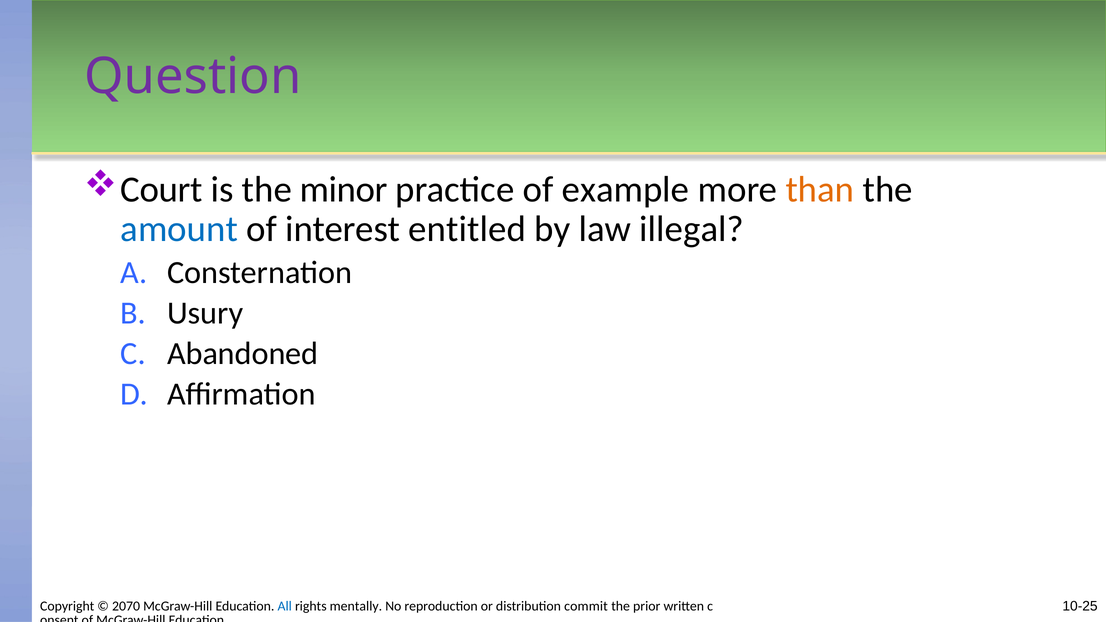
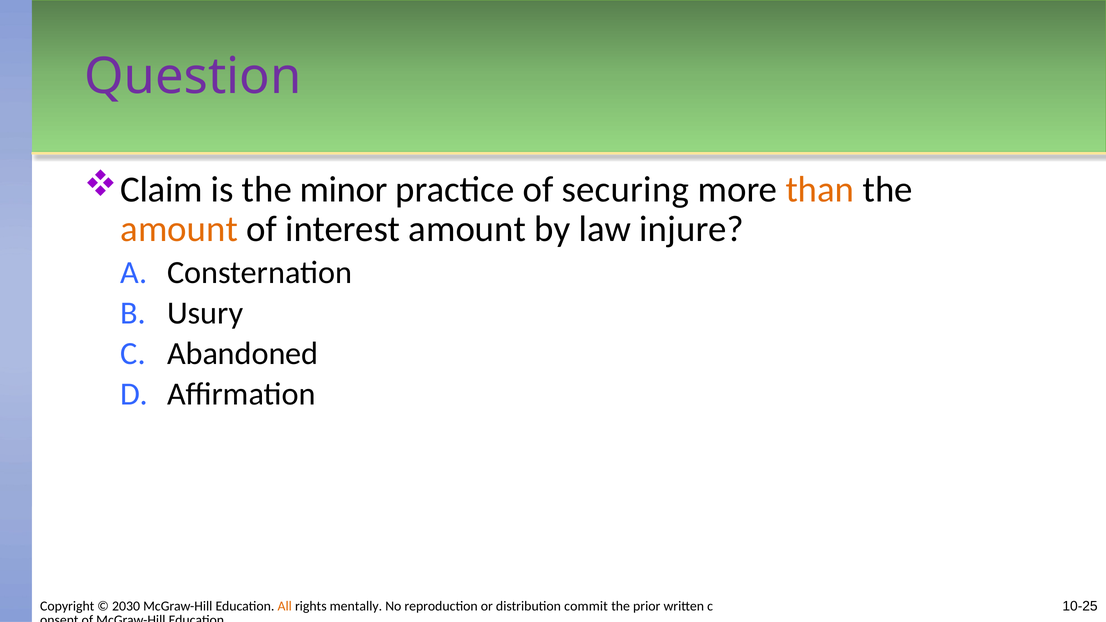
Court: Court -> Claim (162, 189)
example: example -> securing (625, 189)
amount colour: blue -> orange (179, 229)
interest entitled: entitled -> amount (467, 229)
illegal: illegal -> injure (692, 229)
2070: 2070 -> 2030 (126, 606)
All colour: blue -> orange (285, 606)
